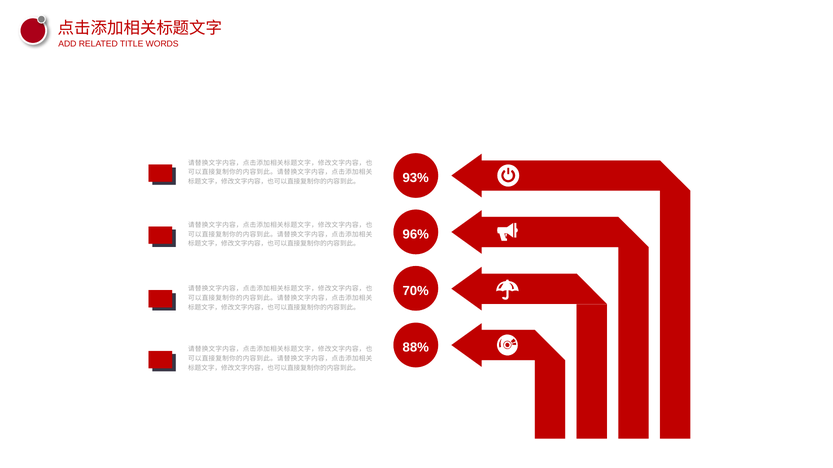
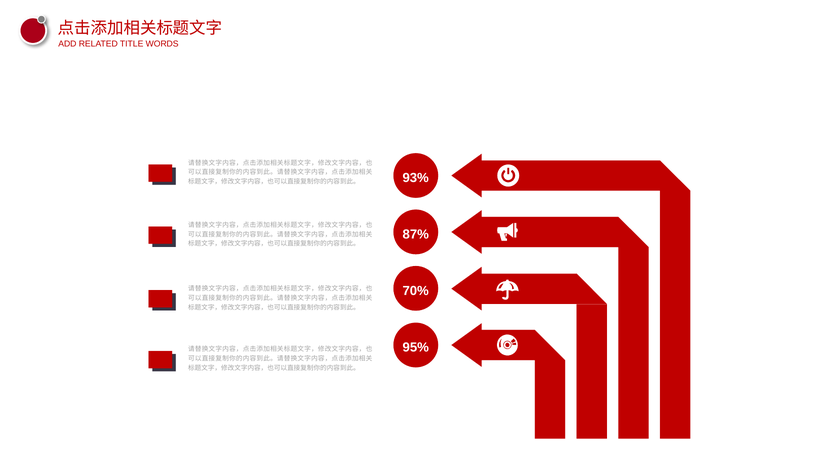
96%: 96% -> 87% (416, 235)
88%: 88% -> 95% (416, 348)
